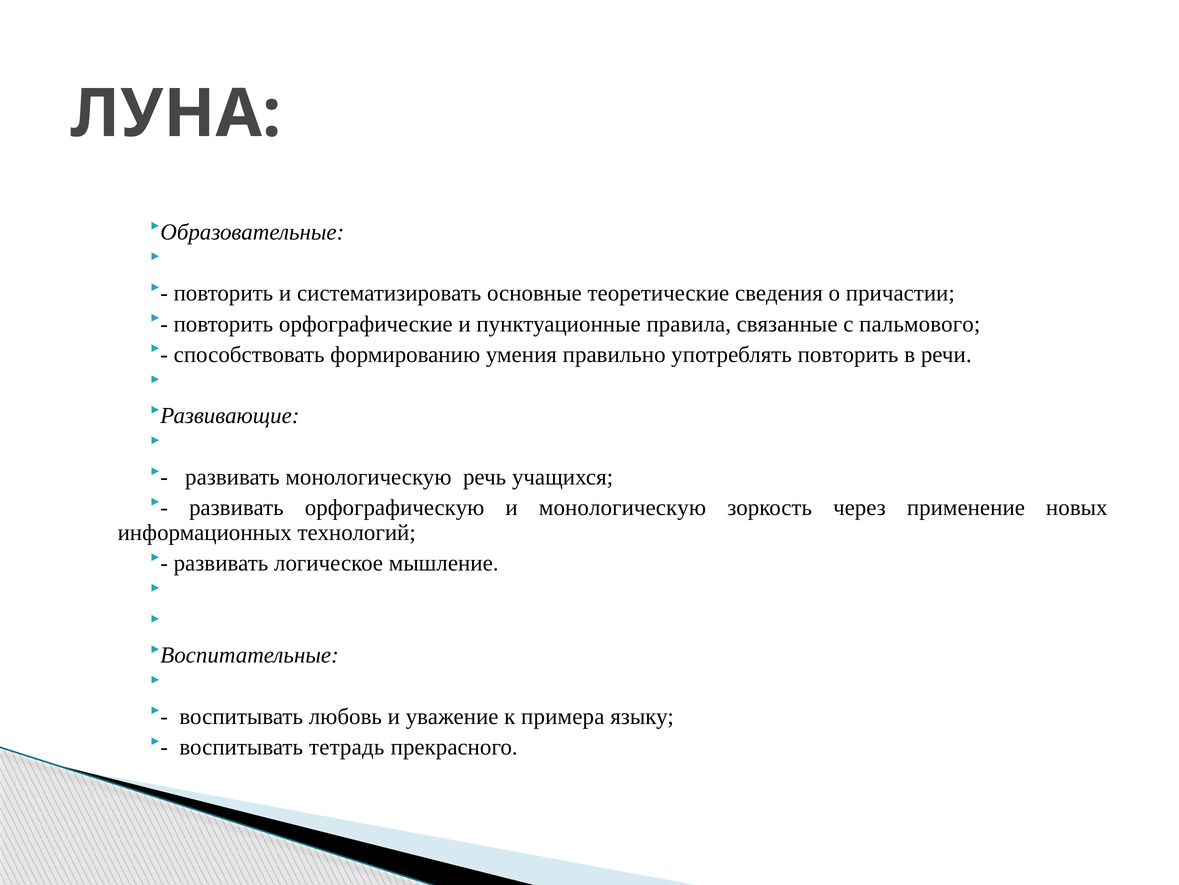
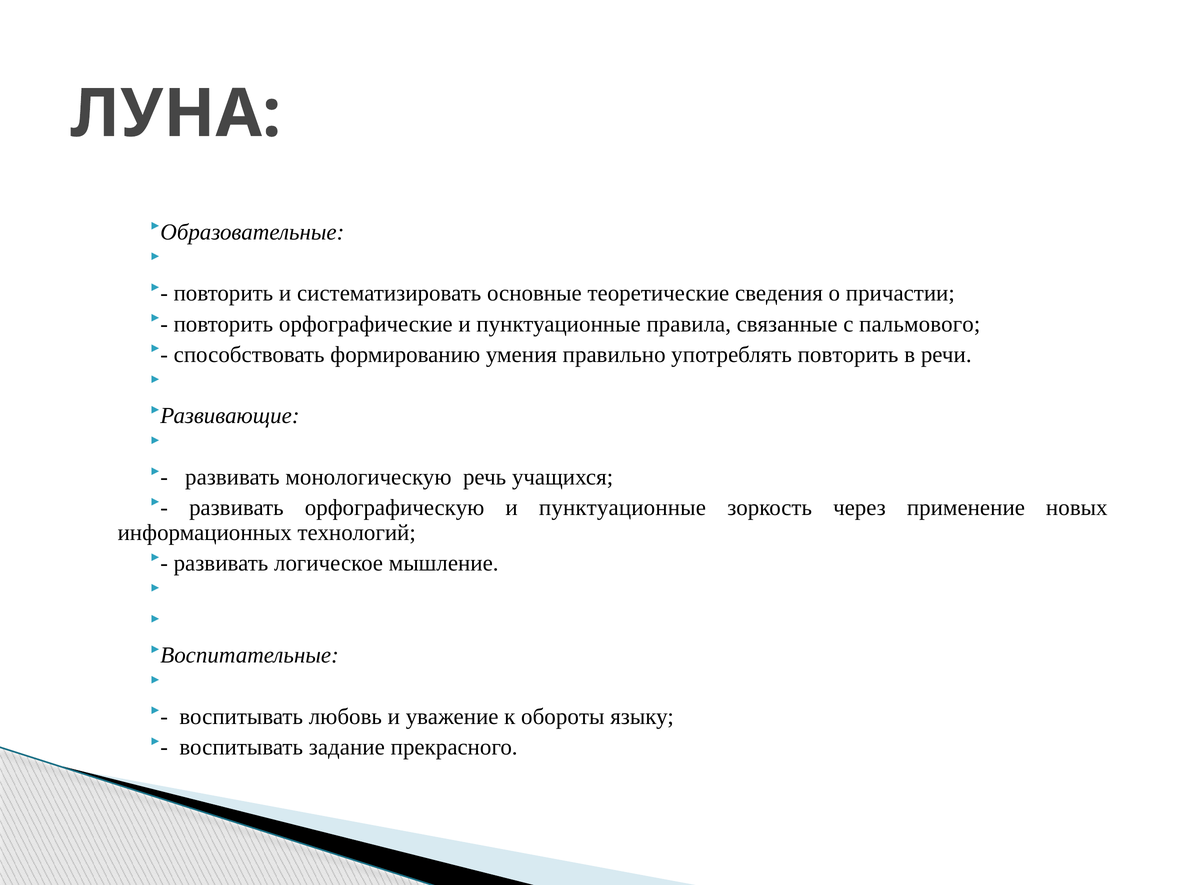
орфографическую и монологическую: монологическую -> пунктуационные (622, 507)
примера: примера -> обороты (563, 716)
тетрадь: тетрадь -> задание (347, 747)
